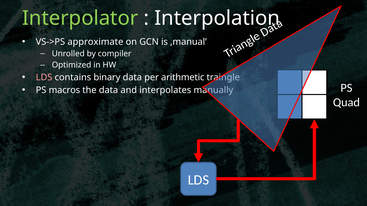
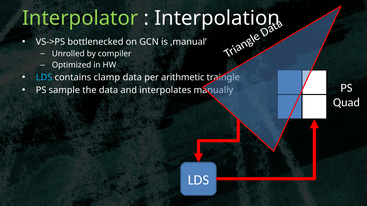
approximate: approximate -> bottlenecked (95, 42)
LDS colour: pink -> light blue (44, 77)
binary: binary -> clamp (107, 77)
macros: macros -> sample (64, 90)
